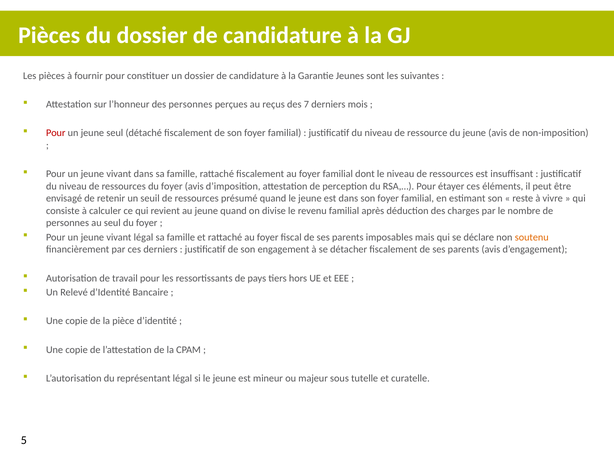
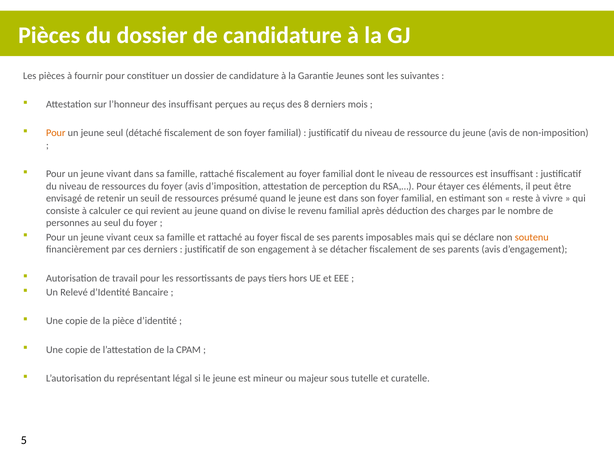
des personnes: personnes -> insuffisant (191, 104)
7: 7 -> 8 (306, 104)
Pour colour: red -> orange (56, 133)
vivant légal: légal -> ceux (143, 238)
